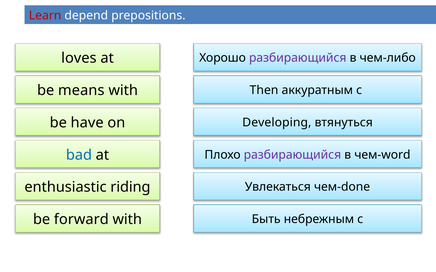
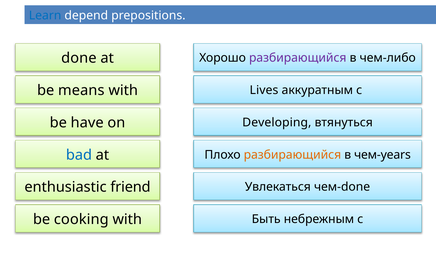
Learn colour: red -> blue (45, 16)
loves: loves -> done (79, 58)
Then: Then -> Lives (264, 90)
разбирающийся colour: purple -> orange (292, 155)
чем-word: чем-word -> чем-years (382, 155)
riding: riding -> friend (131, 188)
forward: forward -> cooking (81, 220)
